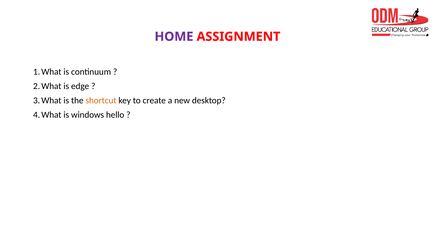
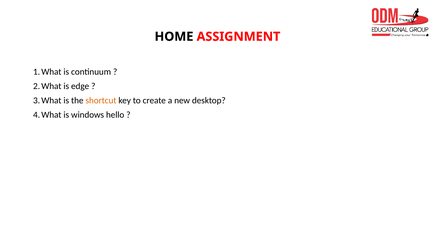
HOME colour: purple -> black (174, 37)
